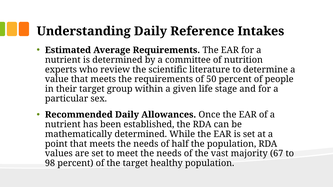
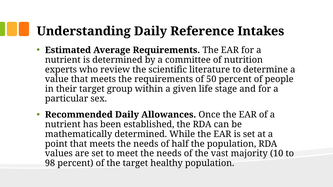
67: 67 -> 10 (277, 154)
